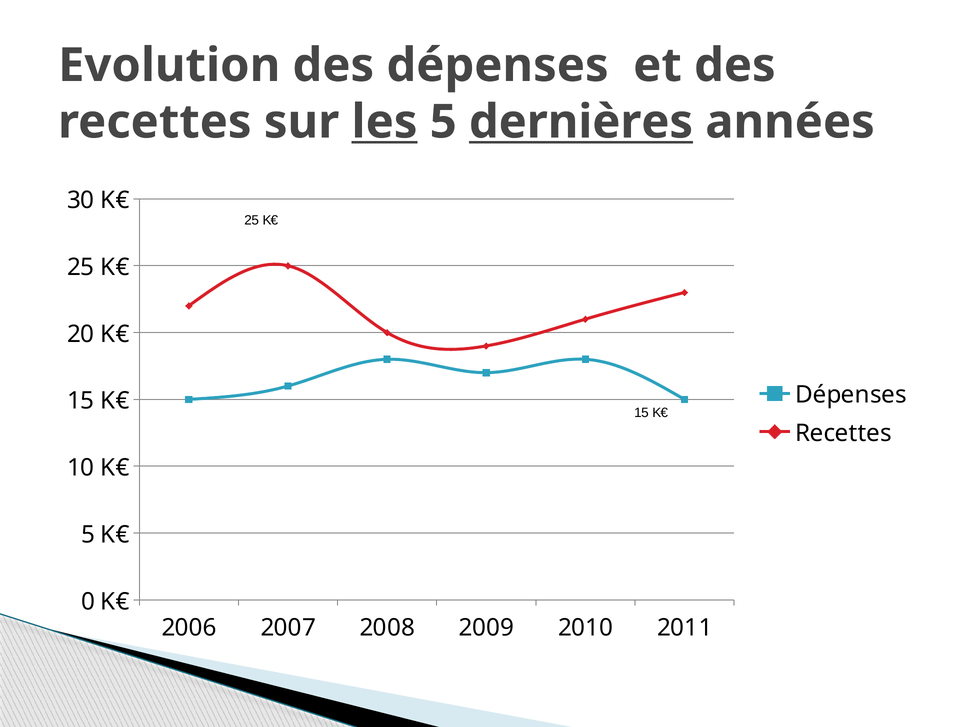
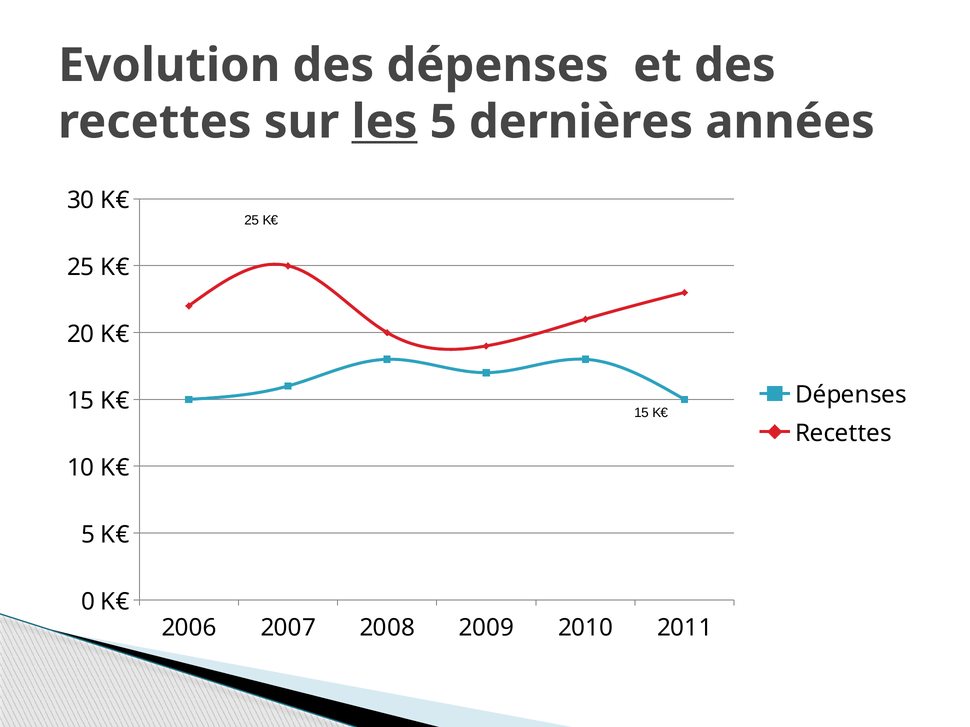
dernières underline: present -> none (581, 122)
